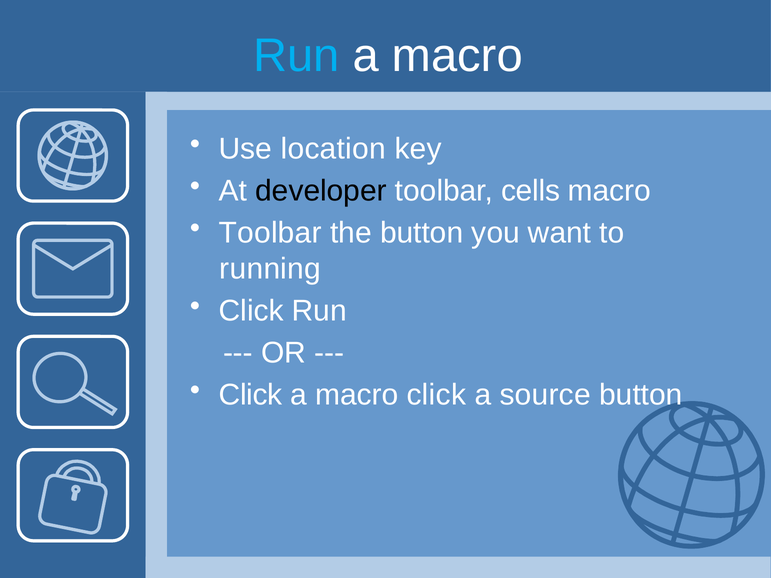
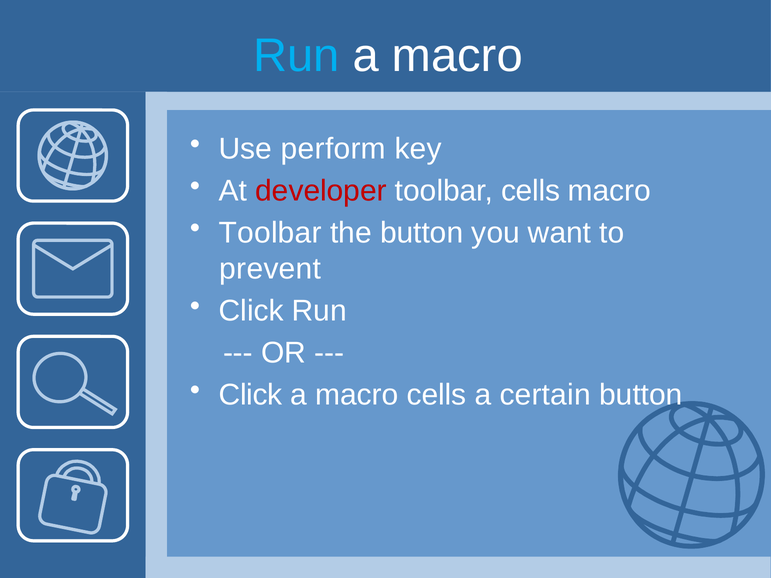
location: location -> perform (333, 149)
developer colour: black -> red (321, 191)
running: running -> prevent (270, 269)
macro click: click -> cells (437, 395)
source: source -> certain (545, 395)
